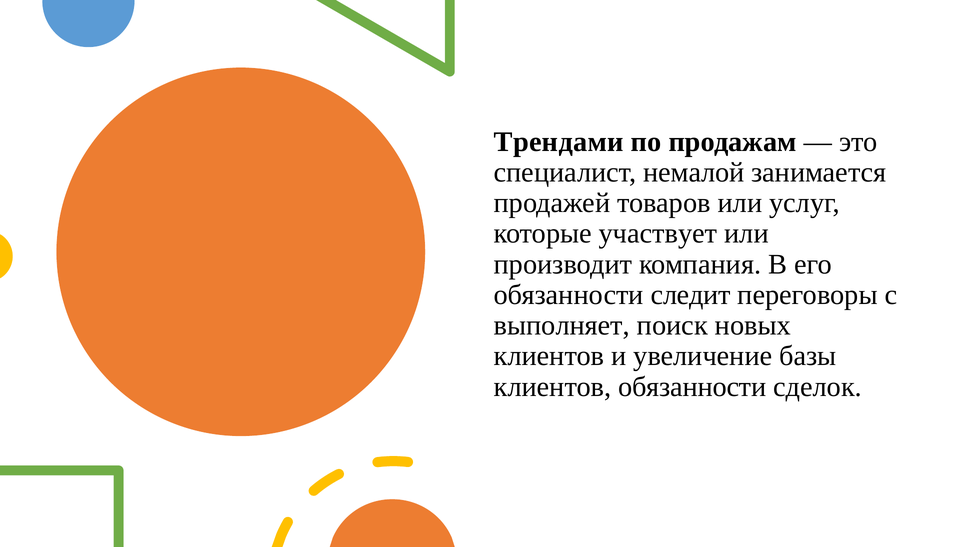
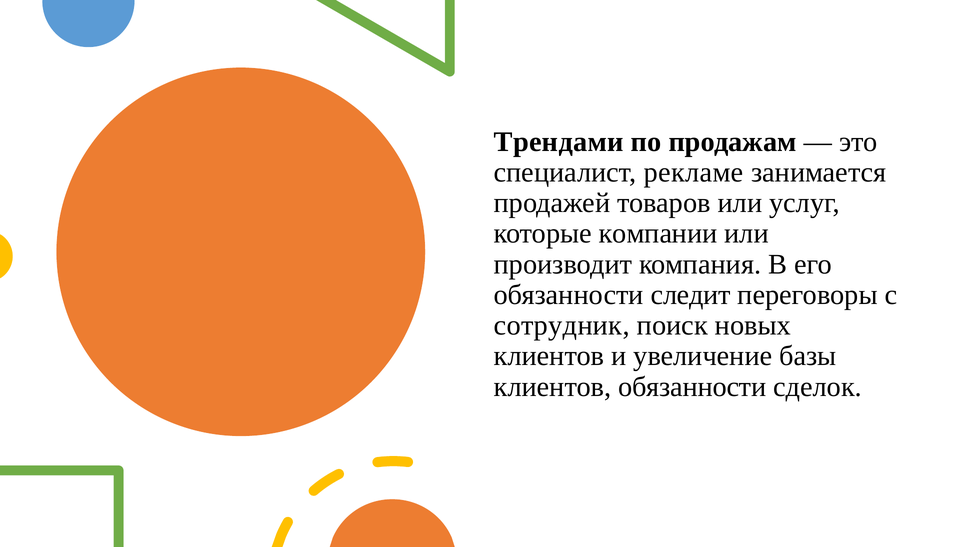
немалой: немалой -> рекламе (694, 172)
участвует: участвует -> компании (658, 234)
выполняет: выполняет -> сотрудник (562, 326)
